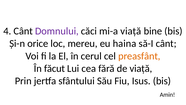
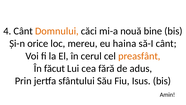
Domnului colour: purple -> orange (57, 31)
mi-a viață: viață -> nouă (131, 31)
de viață: viață -> adus (141, 68)
